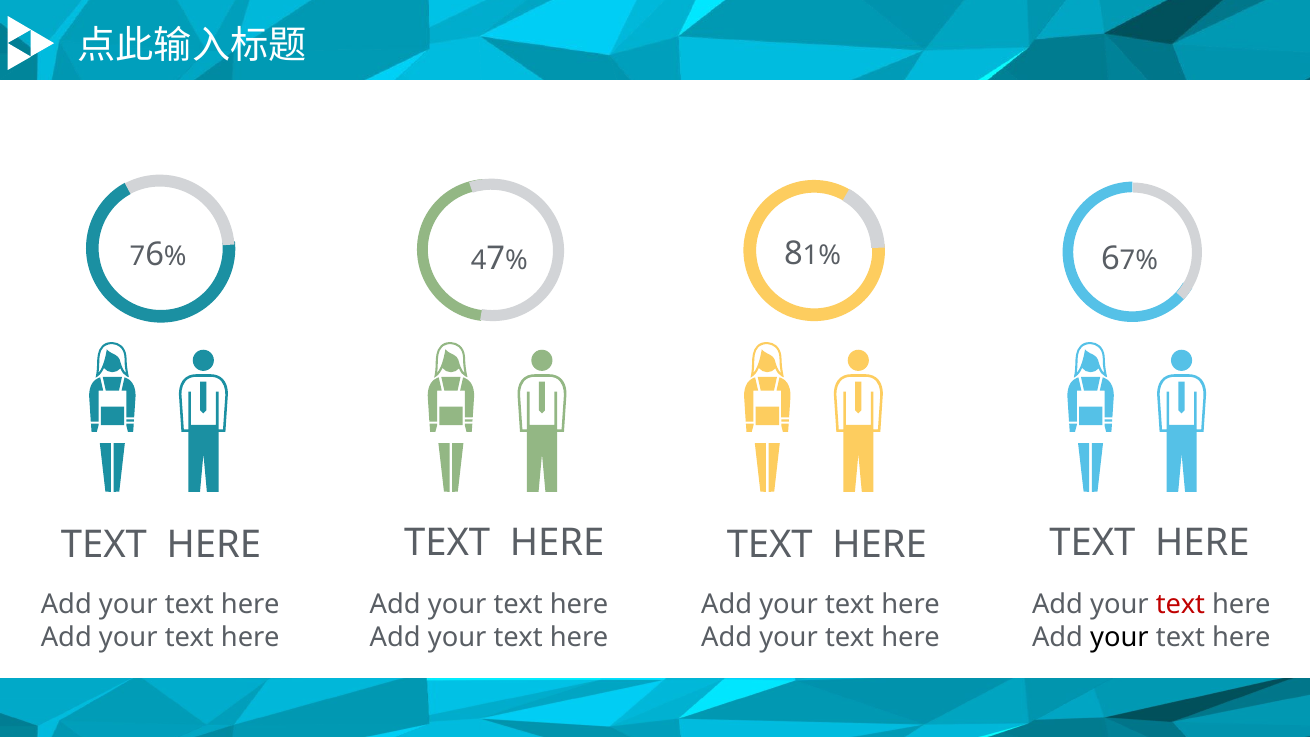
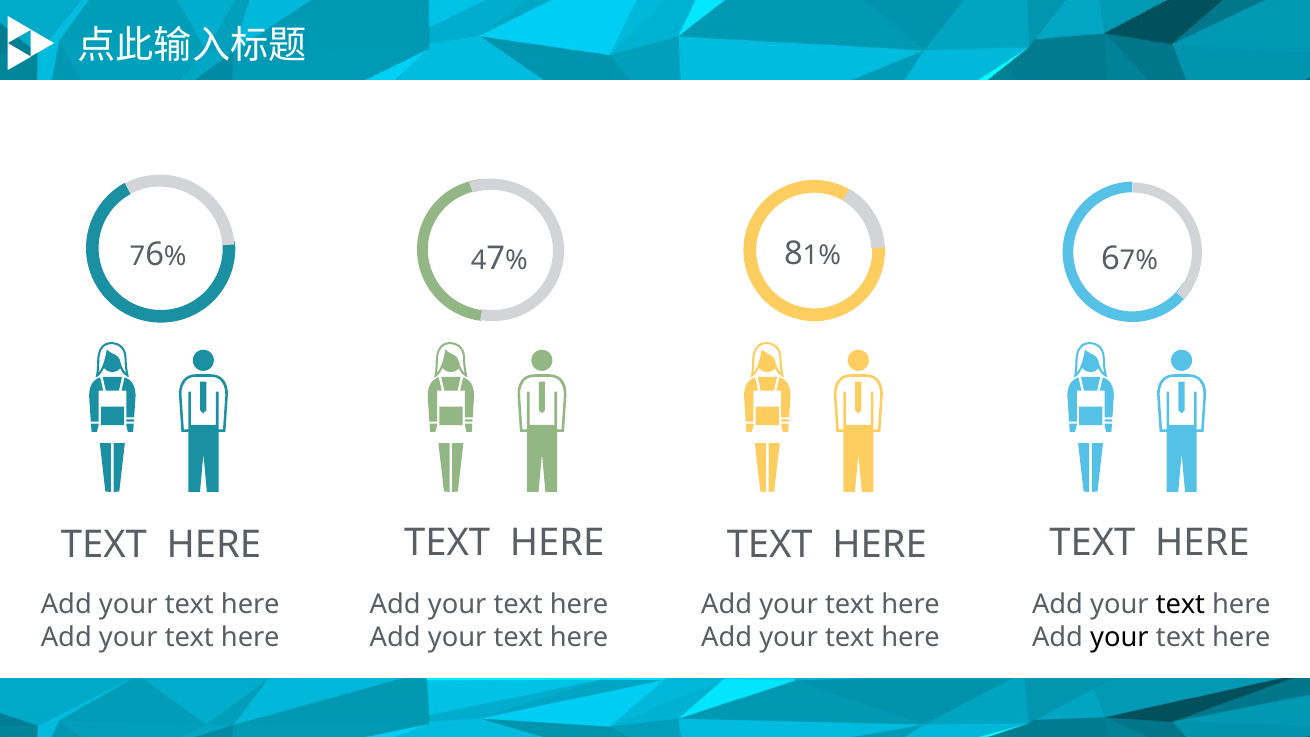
text colour: red -> black (1180, 604)
